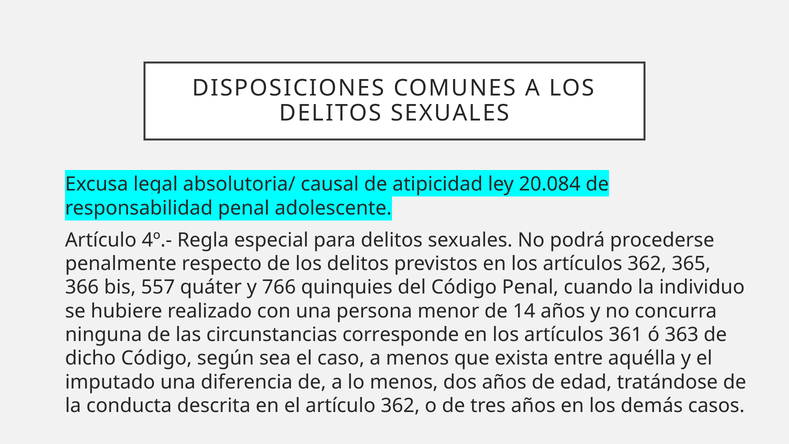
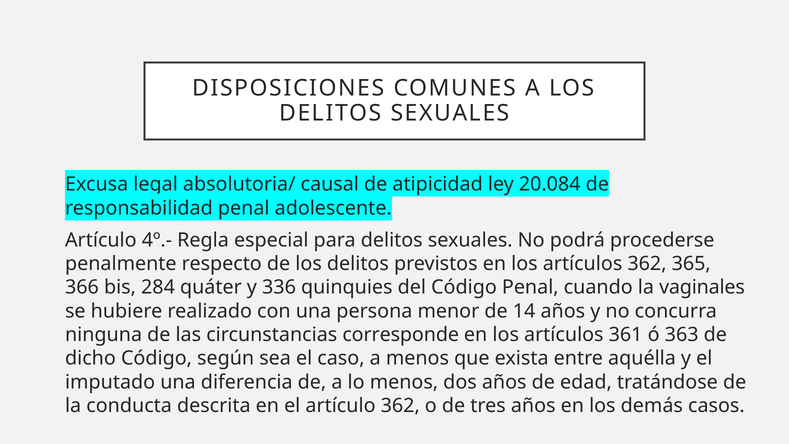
557: 557 -> 284 (158, 287)
766: 766 -> 336 (279, 287)
individuo: individuo -> vaginales (702, 287)
